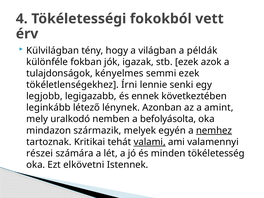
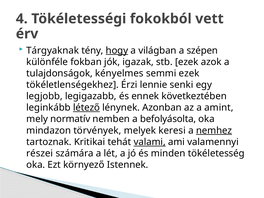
Külvilágban: Külvilágban -> Tárgyaknak (53, 50)
hogy underline: none -> present (117, 50)
példák: példák -> szépen (202, 50)
Írni: Írni -> Érzi (129, 85)
létező underline: none -> present (86, 108)
uralkodó: uralkodó -> normatív (70, 119)
származik: származik -> törvények (97, 130)
egyén: egyén -> keresi (172, 130)
elkövetni: elkövetni -> környező (84, 165)
